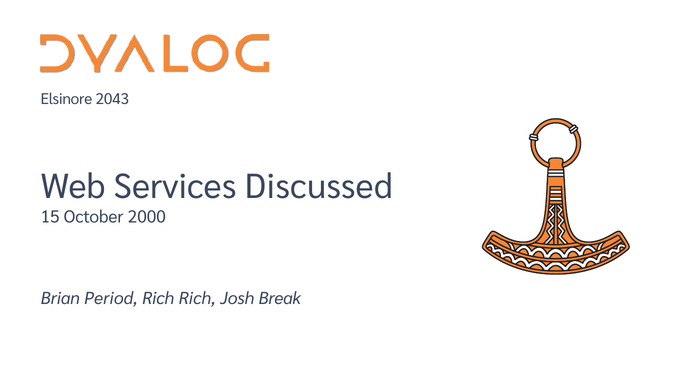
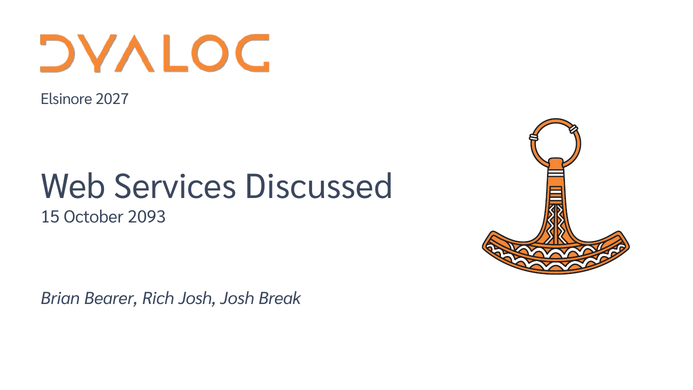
2043: 2043 -> 2027 (112, 99)
2000: 2000 -> 2093 (147, 217)
Period: Period -> Bearer (111, 299)
Rich Rich: Rich -> Josh (197, 299)
